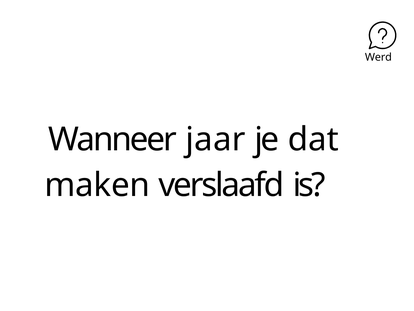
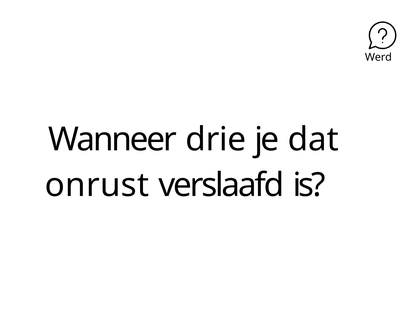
jaar: jaar -> drie (216, 139)
maken: maken -> onrust (97, 185)
